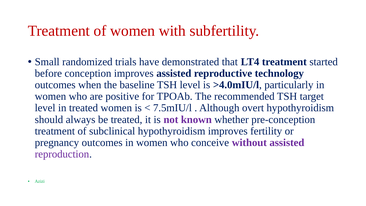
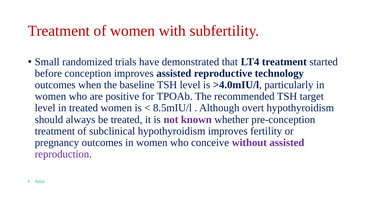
7.5mIU/l: 7.5mIU/l -> 8.5mIU/l (172, 108)
